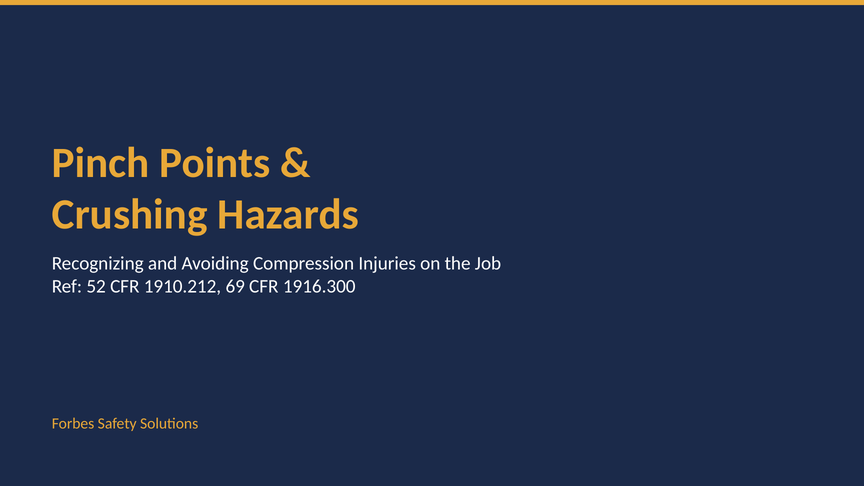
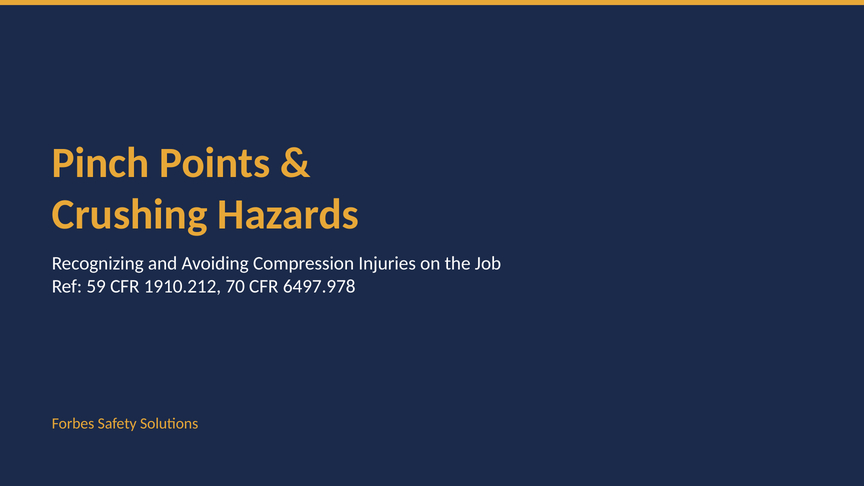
52: 52 -> 59 (96, 286)
69: 69 -> 70 (235, 286)
1916.300: 1916.300 -> 6497.978 (319, 286)
